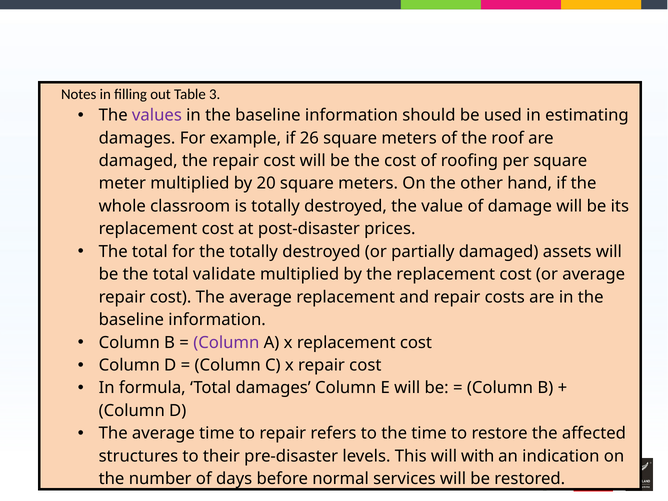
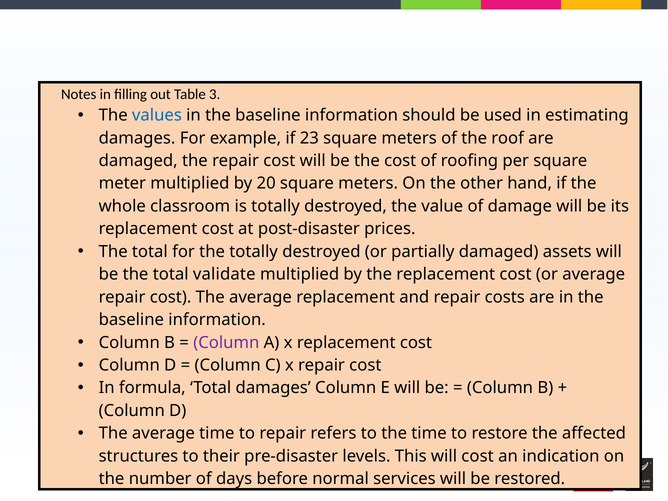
values colour: purple -> blue (157, 115)
26: 26 -> 23 (309, 138)
will with: with -> cost (478, 456)
